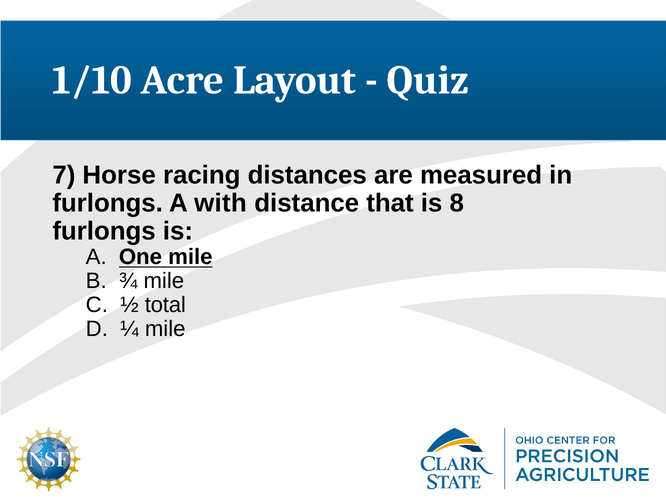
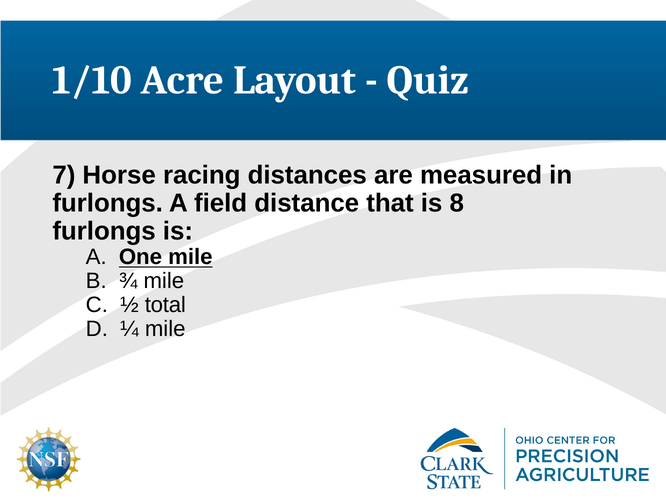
with: with -> field (221, 203)
